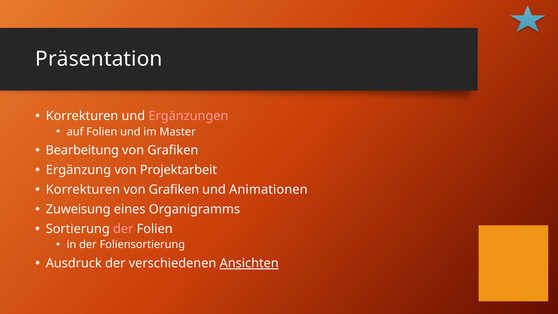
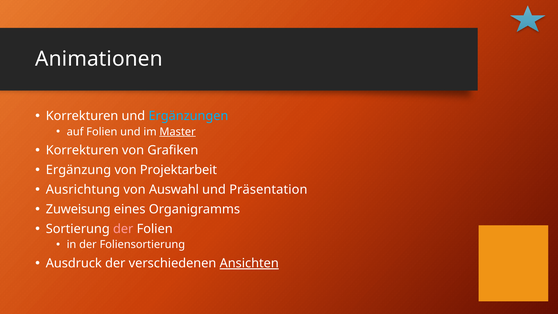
Präsentation: Präsentation -> Animationen (99, 59)
Ergänzungen colour: pink -> light blue (188, 116)
Master underline: none -> present (178, 132)
Bearbeitung: Bearbeitung -> Korrekturen (82, 150)
Korrekturen: Korrekturen -> Ausrichtung (83, 190)
Grafiken: Grafiken -> Auswahl (174, 190)
Animationen: Animationen -> Präsentation (268, 190)
